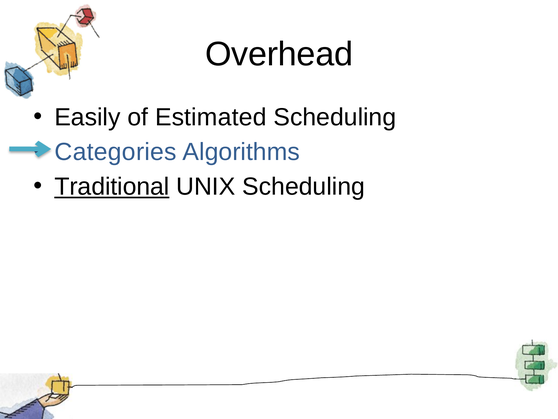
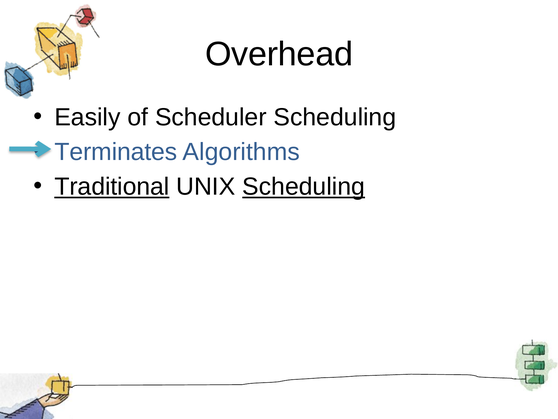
Estimated: Estimated -> Scheduler (211, 117)
Categories: Categories -> Terminates (116, 152)
Scheduling underline: none -> present (304, 187)
